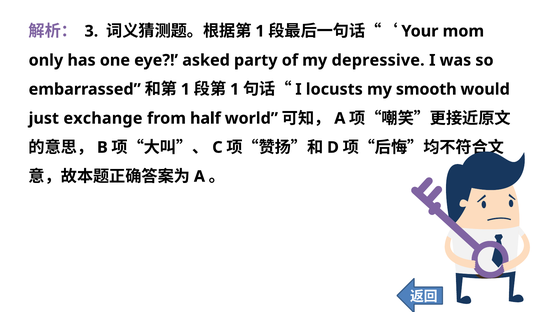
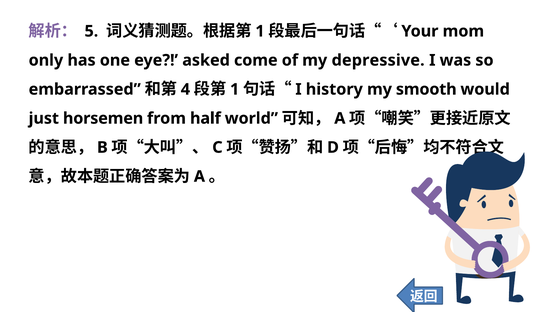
3: 3 -> 5 (91, 31)
party: party -> come (256, 60)
1: 1 -> 4 (185, 89)
locusts: locusts -> history (334, 89)
exchange: exchange -> horsemen (103, 118)
